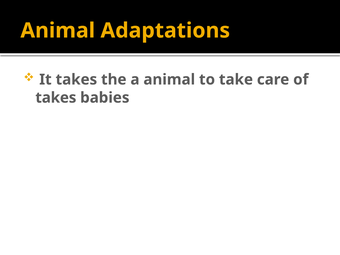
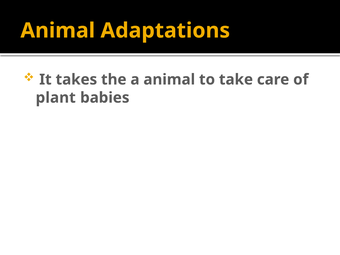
takes: takes -> plant (56, 98)
